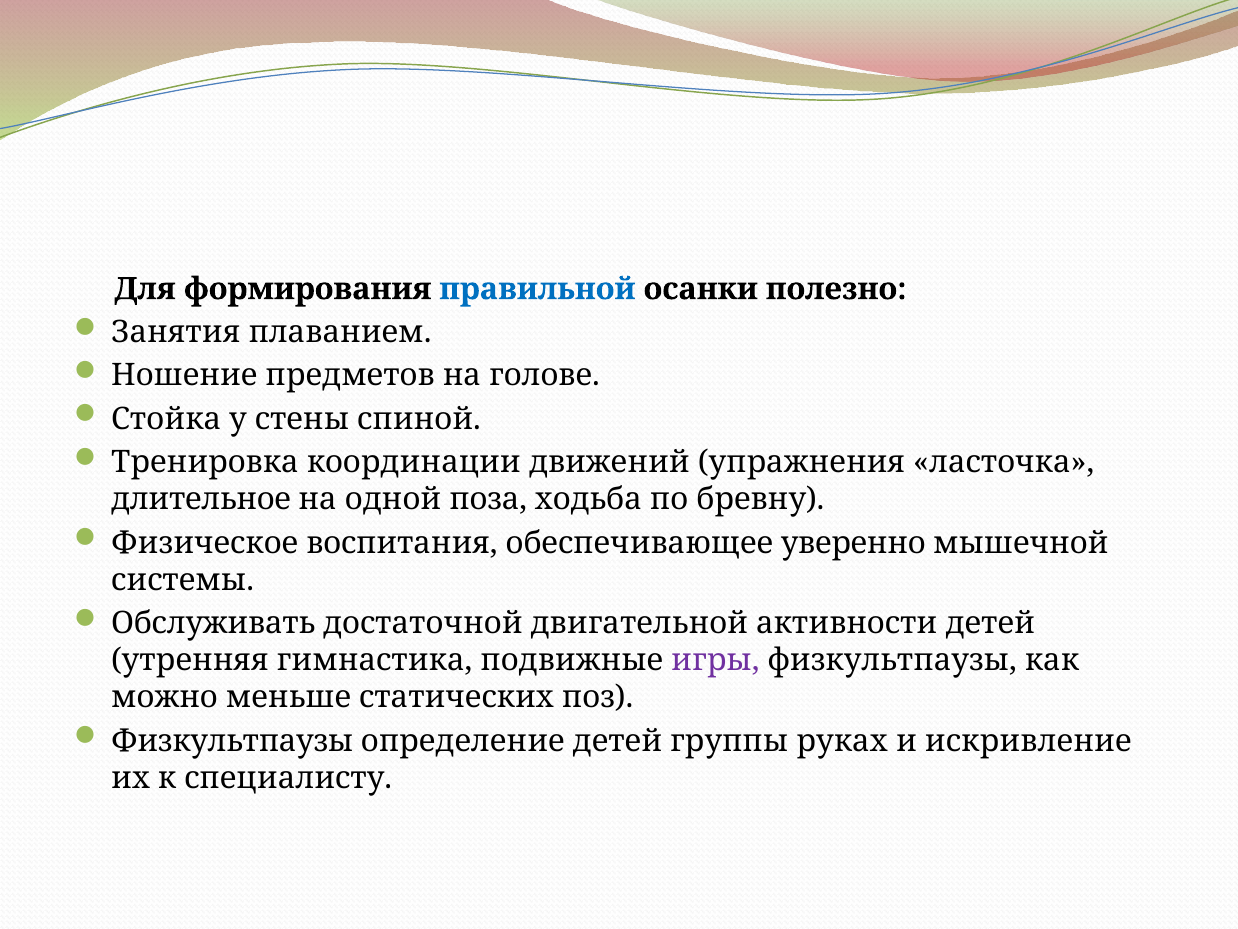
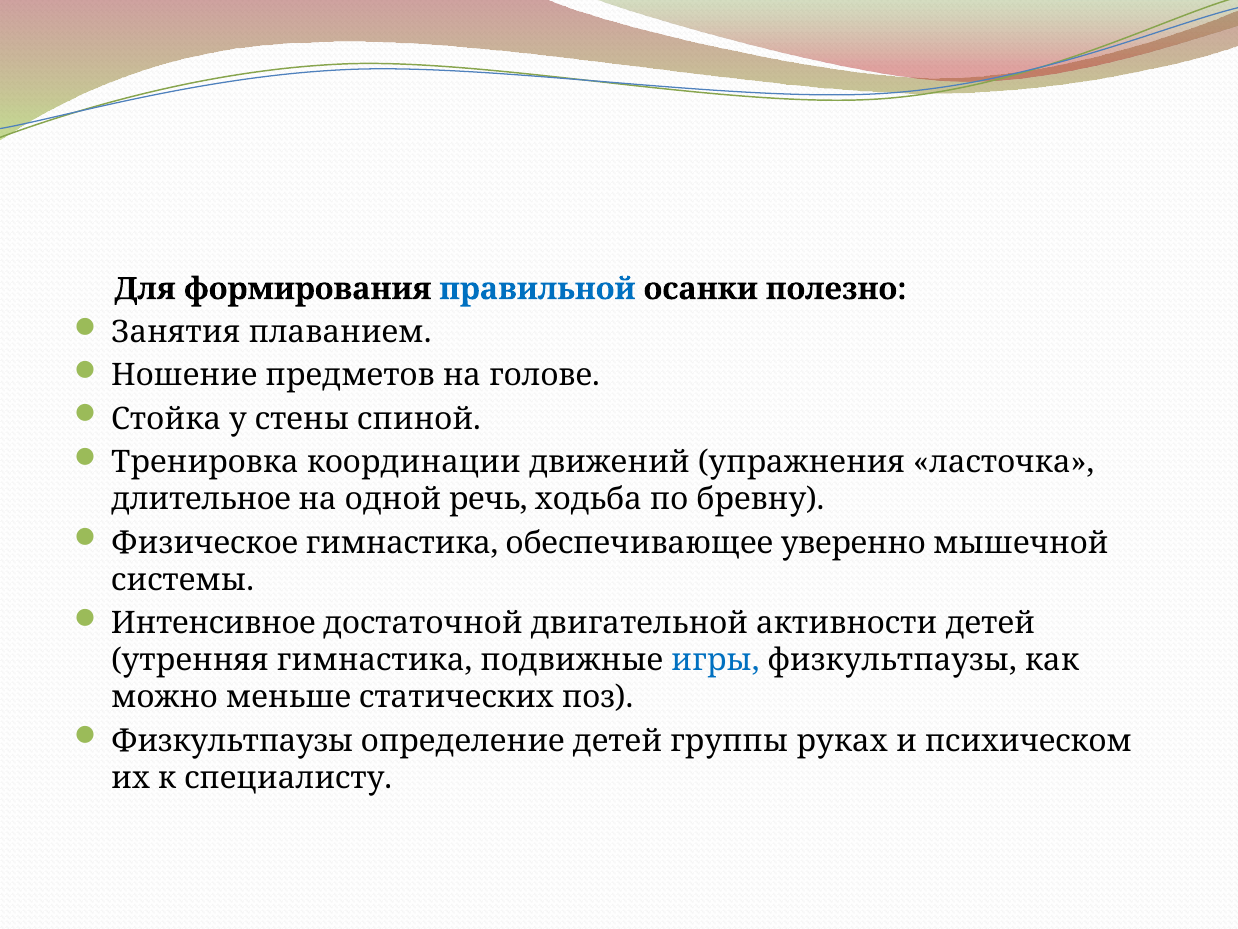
поза: поза -> речь (488, 499)
Физическое воспитания: воспитания -> гимнастика (402, 543)
Обслуживать: Обслуживать -> Интенсивное (213, 623)
игры colour: purple -> blue (715, 660)
искривление: искривление -> психическом (1028, 741)
